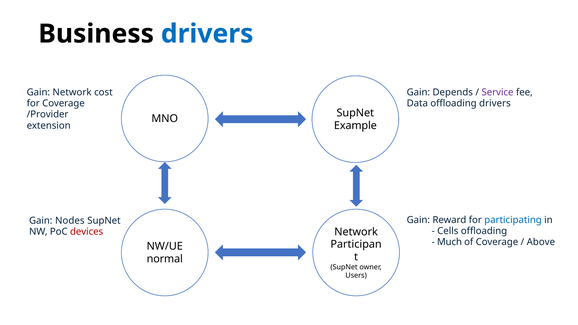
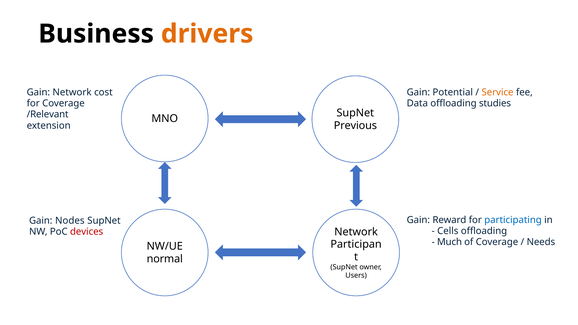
drivers colour: blue -> orange (207, 34)
Depends: Depends -> Potential (453, 92)
Service colour: purple -> orange (498, 92)
offloading drivers: drivers -> studies (495, 103)
/Provider: /Provider -> /Relevant (48, 114)
Example: Example -> Previous (355, 126)
Above: Above -> Needs (541, 242)
